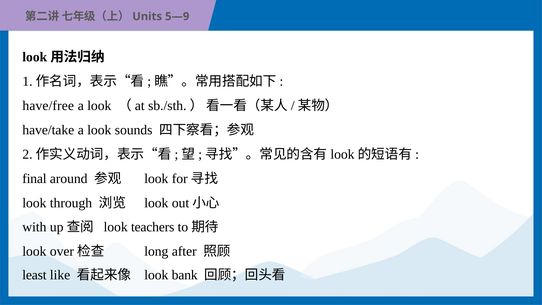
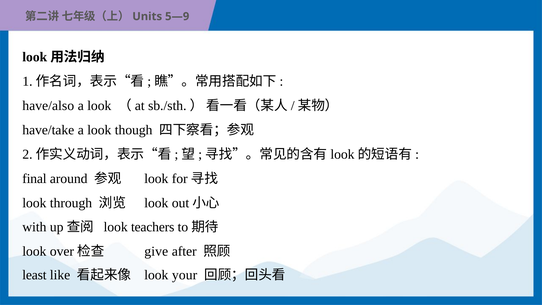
have/free: have/free -> have/also (48, 106)
sounds: sounds -> though (134, 130)
long: long -> give (156, 251)
bank: bank -> your (185, 275)
